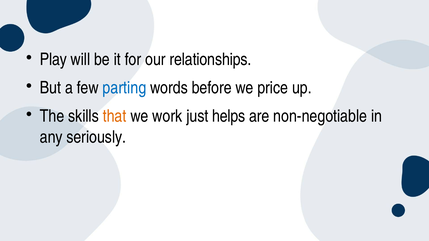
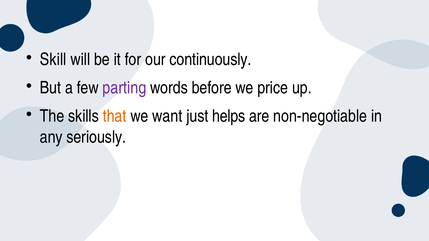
Play: Play -> Skill (53, 60)
relationships: relationships -> continuously (211, 60)
parting colour: blue -> purple (124, 88)
work: work -> want (167, 116)
